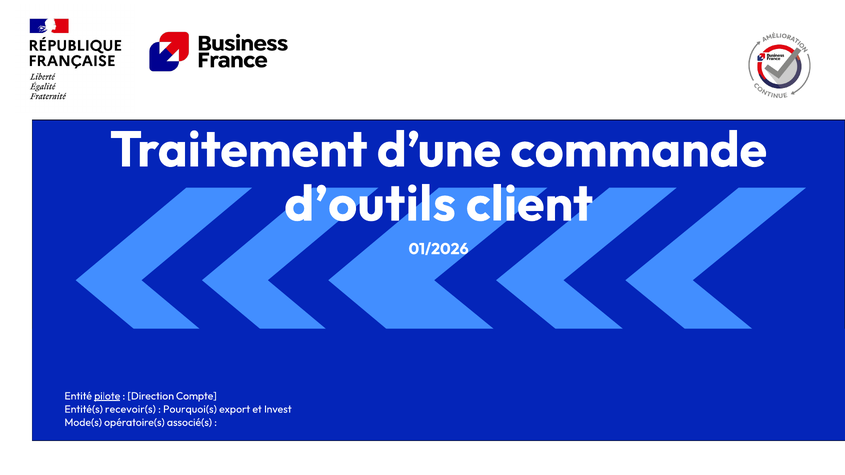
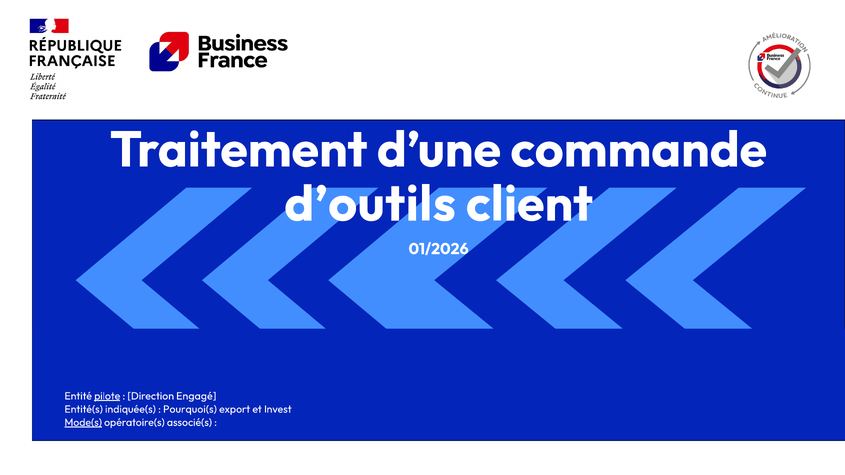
Compte: Compte -> Engagé (196, 396)
recevoir(s: recevoir(s -> indiquée(s (130, 409)
Mode(s underline: none -> present (83, 423)
